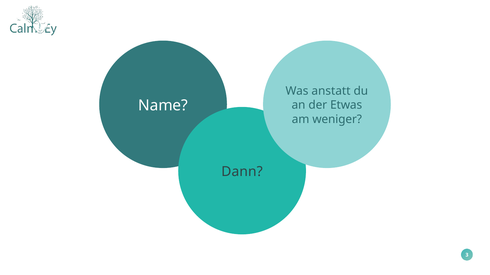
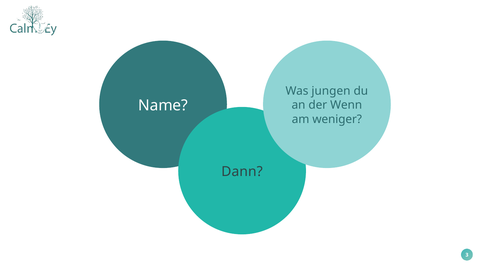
anstatt: anstatt -> jungen (331, 91)
Etwas: Etwas -> Wenn (346, 105)
